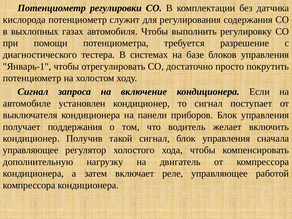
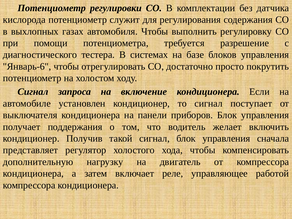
Январь-1: Январь-1 -> Январь-6 (27, 66)
управляющее: управляющее -> представляет (30, 150)
